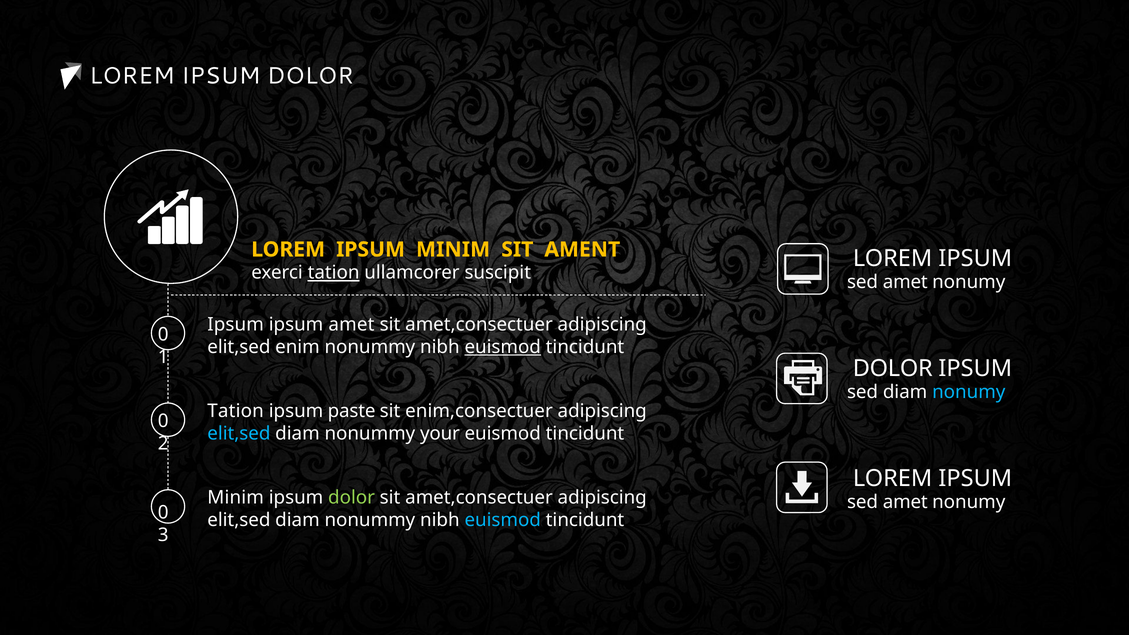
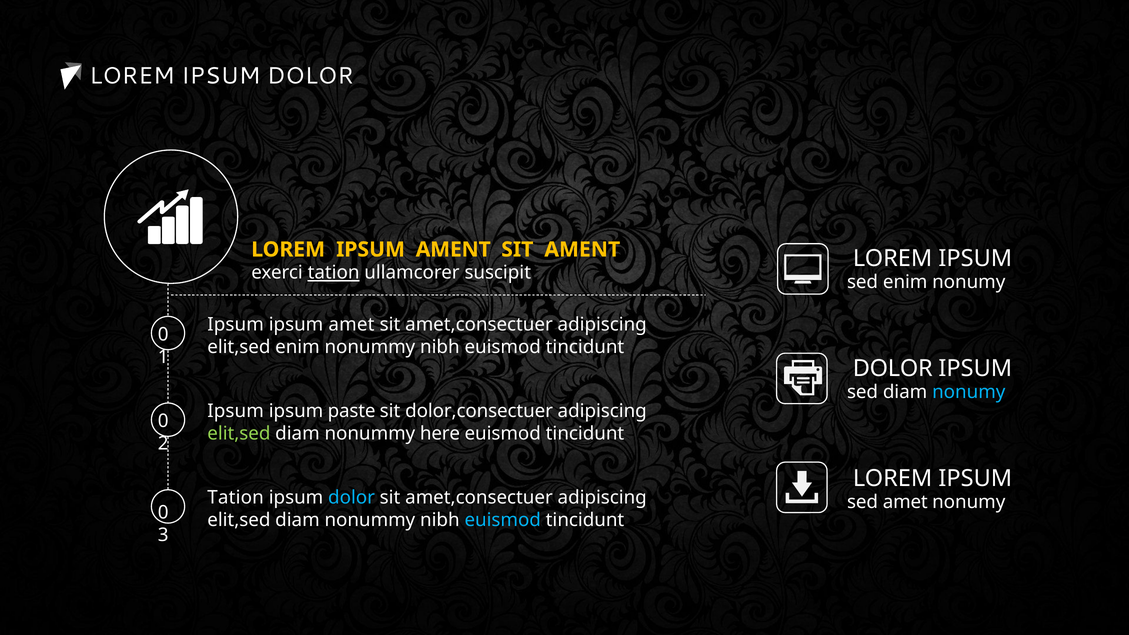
IPSUM MINIM: MINIM -> AMENT (453, 250)
amet: amet -> enim (905, 282)
euismod underline: present -> none (503, 347)
Tation: Tation -> Ipsum (236, 411)
enim,consectuer: enim,consectuer -> dolor,consectuer (479, 411)
elit,sed colour: light blue -> light green (239, 434)
your: your -> here (440, 434)
Minim: Minim -> Tation (236, 497)
dolor colour: light green -> light blue (352, 497)
